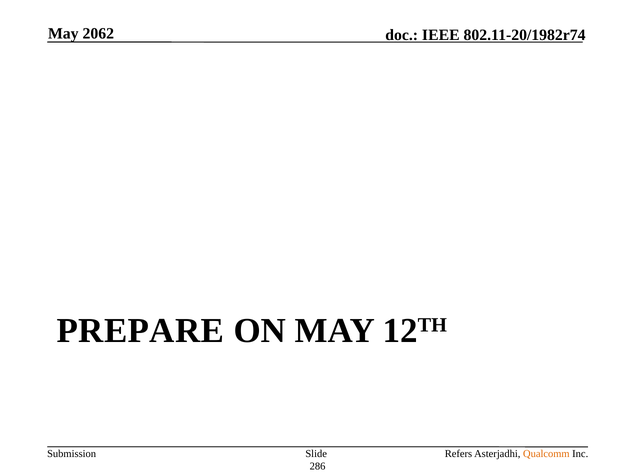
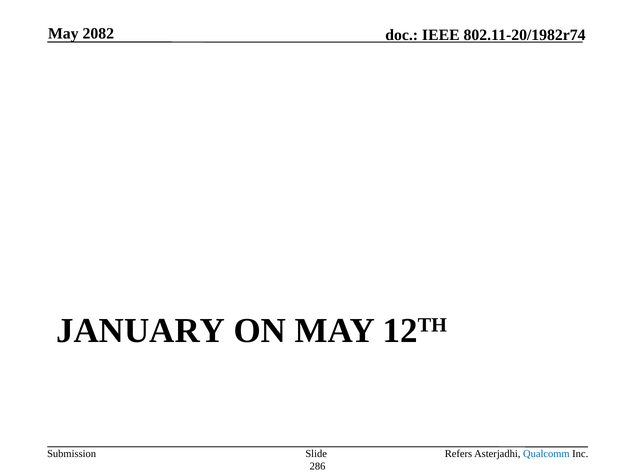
2062: 2062 -> 2082 (98, 33)
PREPARE: PREPARE -> JANUARY (141, 330)
Qualcomm colour: orange -> blue (546, 453)
